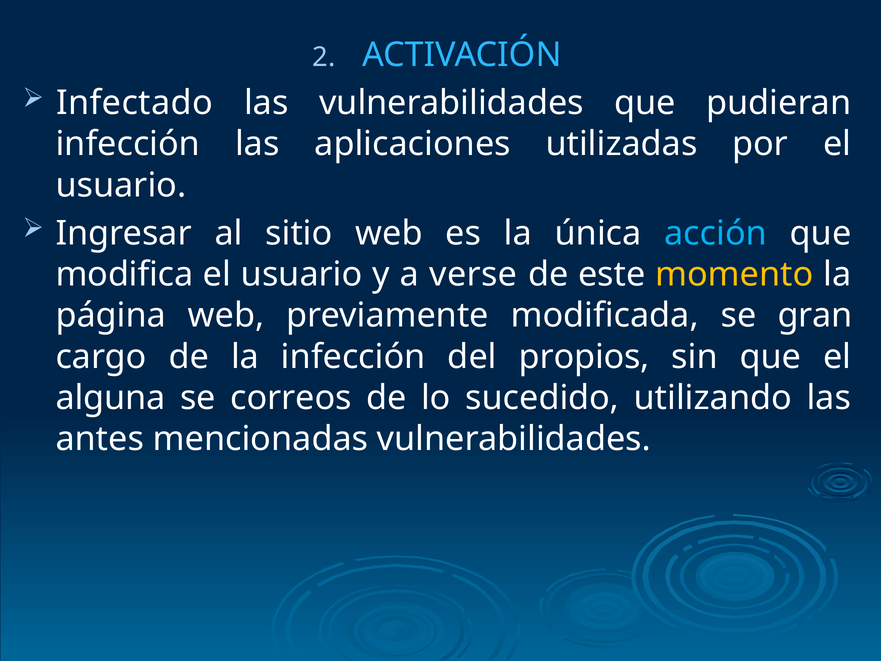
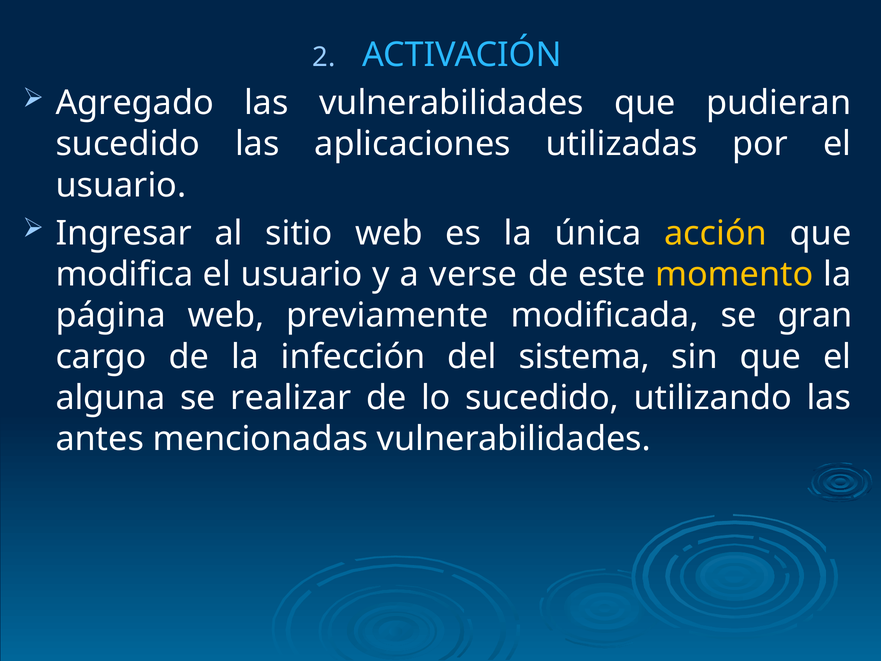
Infectado: Infectado -> Agregado (135, 103)
infección: infección -> sucedido (128, 144)
acción colour: light blue -> yellow (716, 233)
propios: propios -> sistema (584, 357)
correos: correos -> realizar (291, 398)
